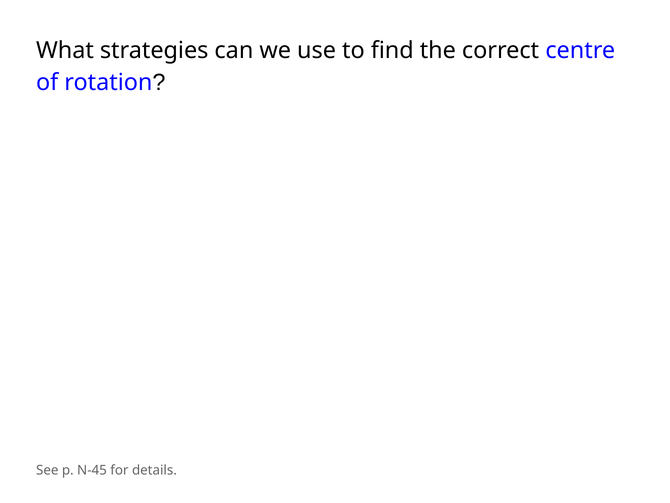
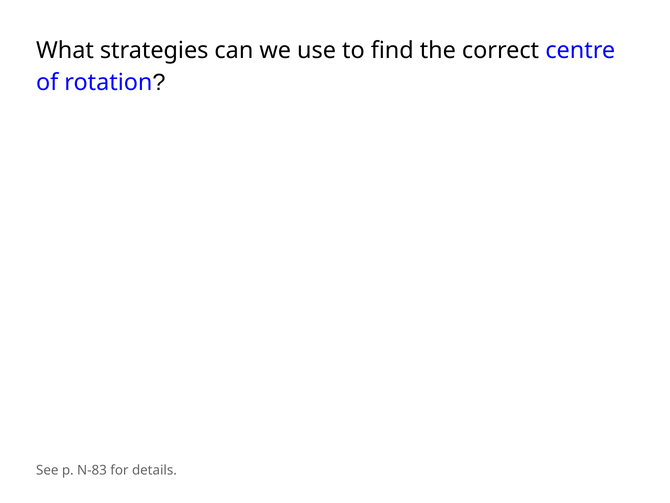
N-45: N-45 -> N-83 (92, 470)
